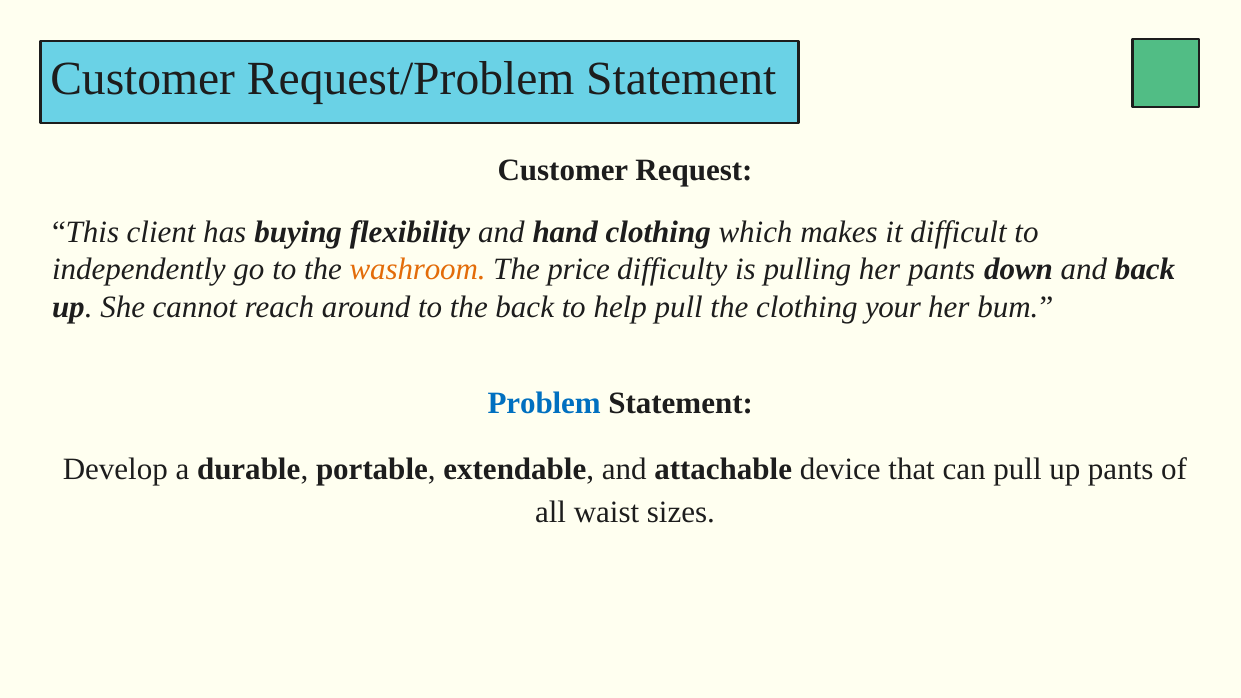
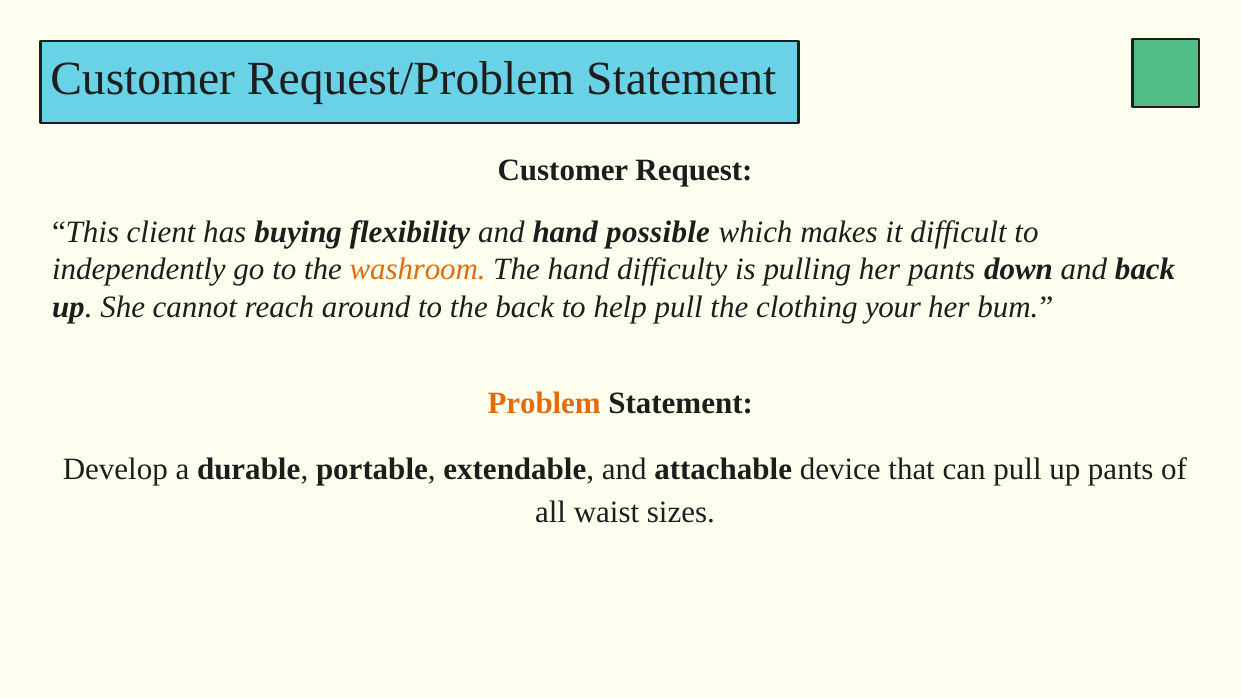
hand clothing: clothing -> possible (658, 232)
The price: price -> hand (579, 270)
Problem colour: blue -> orange (544, 403)
